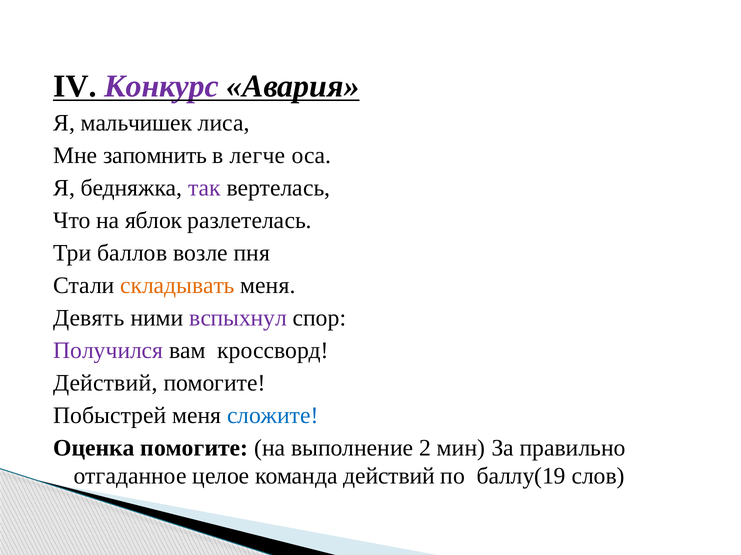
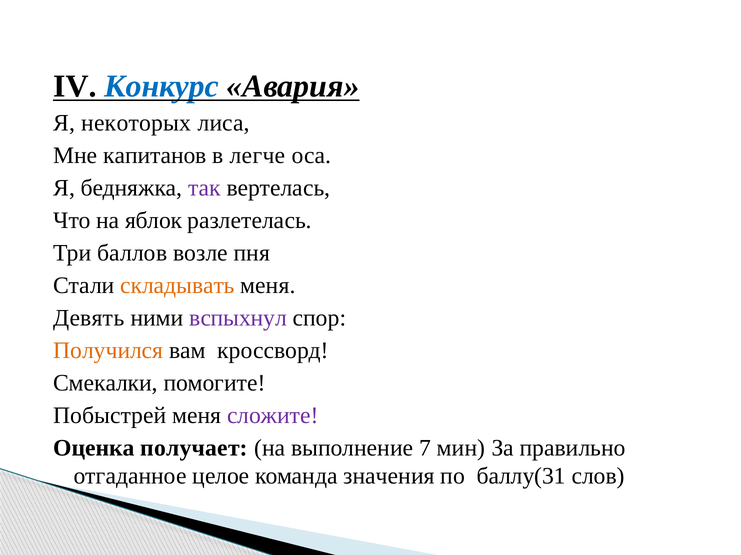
Конкурс colour: purple -> blue (162, 86)
мальчишек: мальчишек -> некоторых (136, 123)
запомнить: запомнить -> капитанов (155, 156)
Получился colour: purple -> orange (108, 351)
Действий: Действий -> Смекалки (106, 383)
сложите colour: blue -> purple (273, 416)
Оценка помогите: помогите -> получает (194, 448)
2: 2 -> 7 (425, 448)
команда действий: действий -> значения (389, 477)
баллу(19: баллу(19 -> баллу(31 (521, 477)
